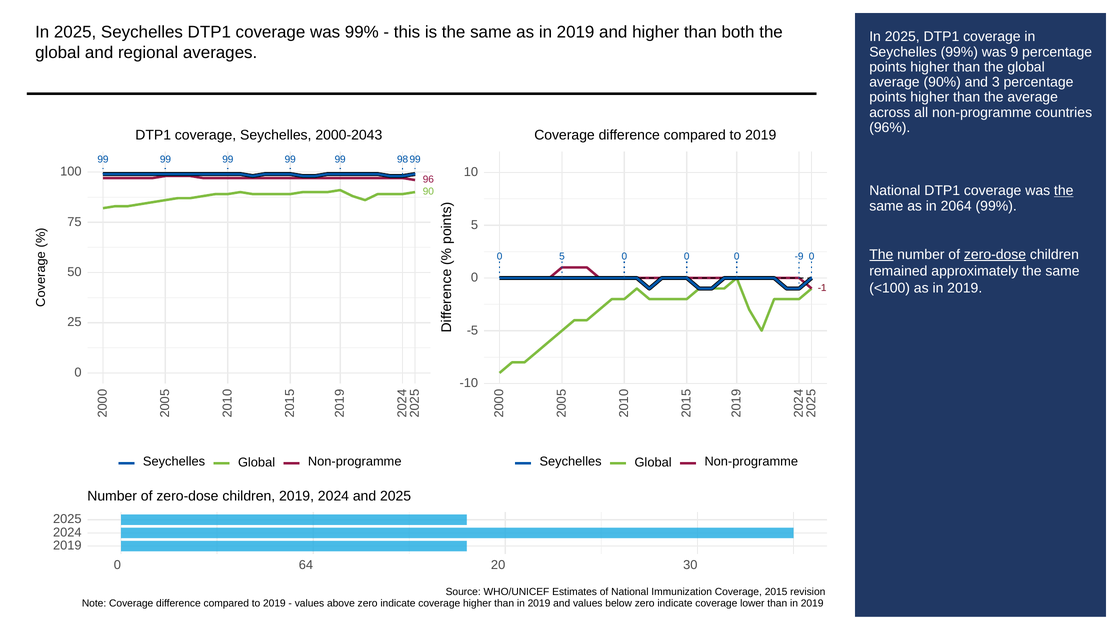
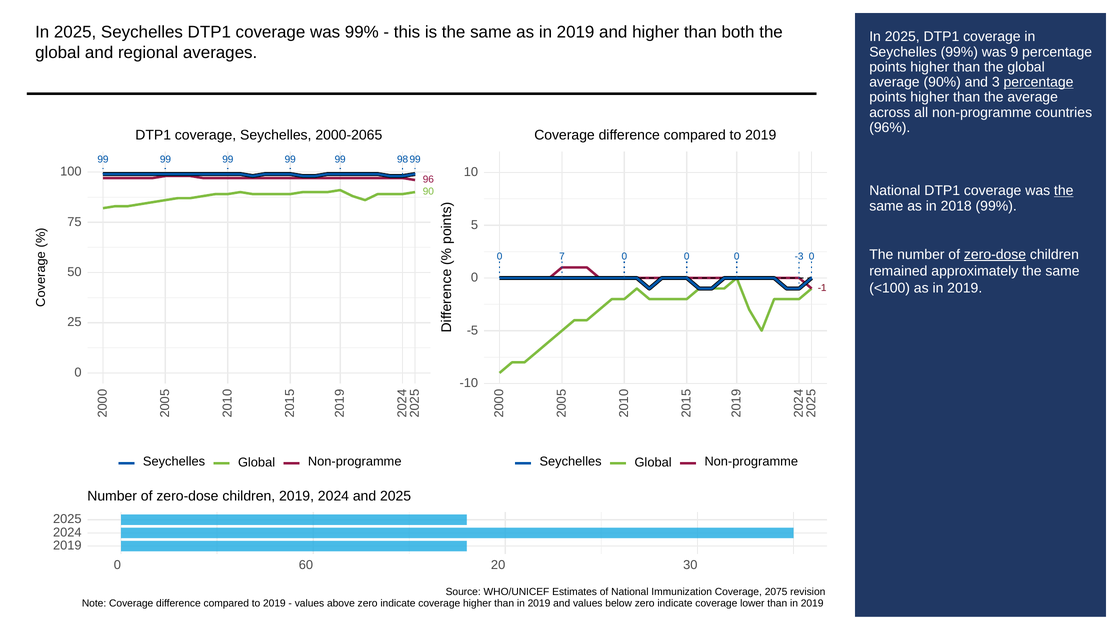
percentage underline: none -> present (1038, 82)
2000-2043: 2000-2043 -> 2000-2065 (349, 135)
2064: 2064 -> 2018 (956, 206)
The underline: present -> none (881, 255)
5: 5 -> 7 (562, 256)
-9: -9 -> -3 (799, 257)
64: 64 -> 60 (306, 565)
2015: 2015 -> 2075 (776, 592)
